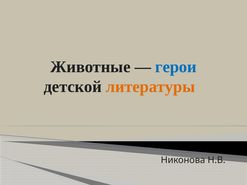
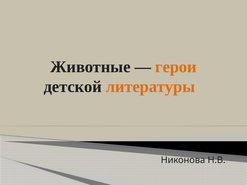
герои colour: blue -> orange (176, 67)
